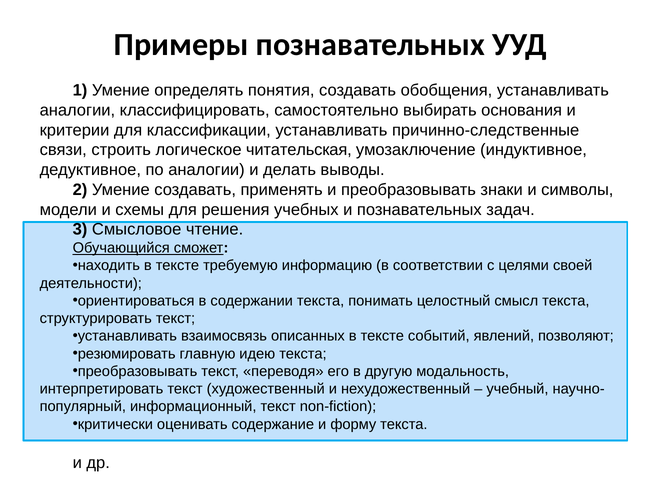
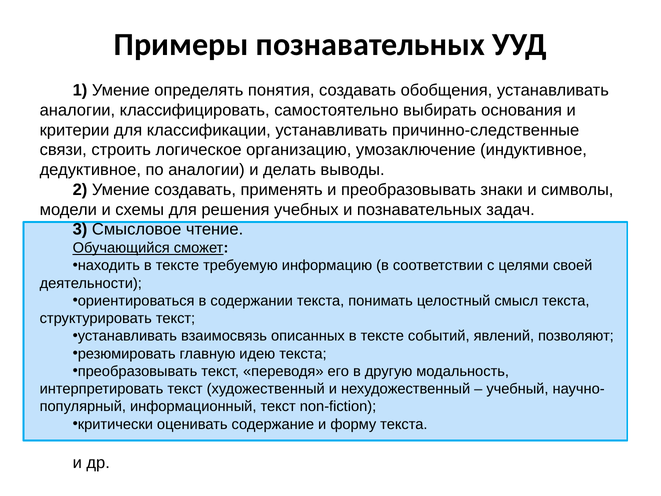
читательская: читательская -> организацию (299, 150)
